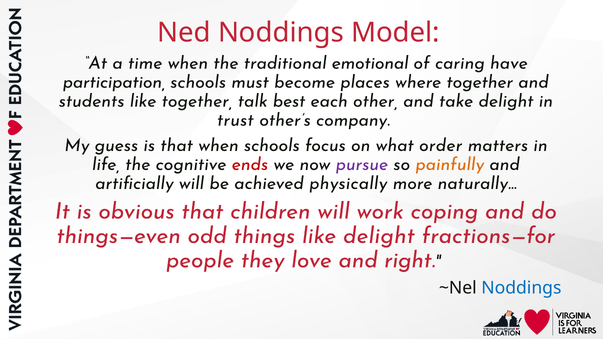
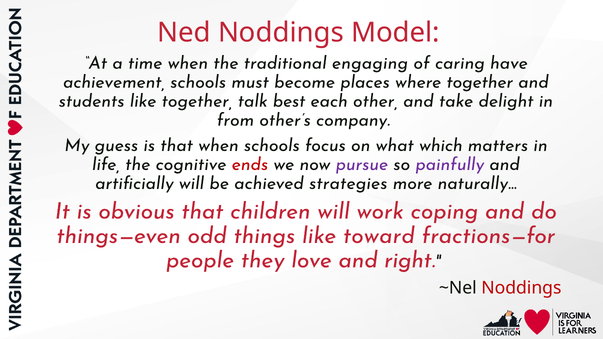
emotional: emotional -> engaging (370, 63)
participation: participation -> achievement (114, 82)
trust: trust -> from (235, 120)
order: order -> which (441, 145)
painfully colour: orange -> purple (450, 164)
physically: physically -> strategies (348, 183)
like delight: delight -> toward (379, 236)
Noddings colour: blue -> red (521, 288)
